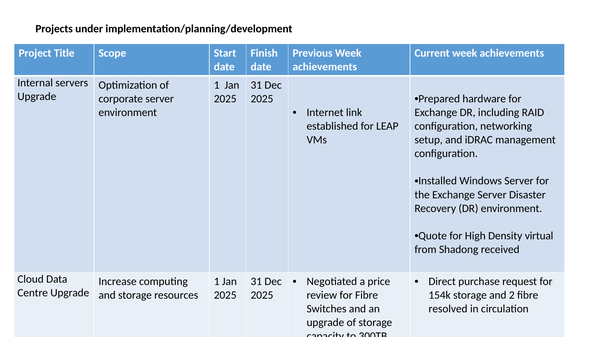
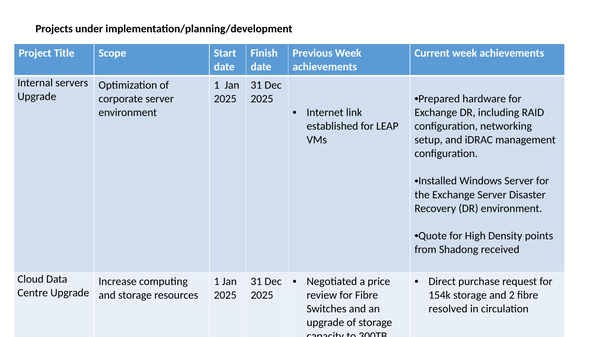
virtual: virtual -> points (539, 235)
